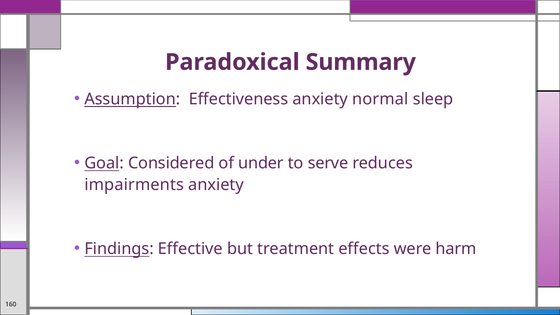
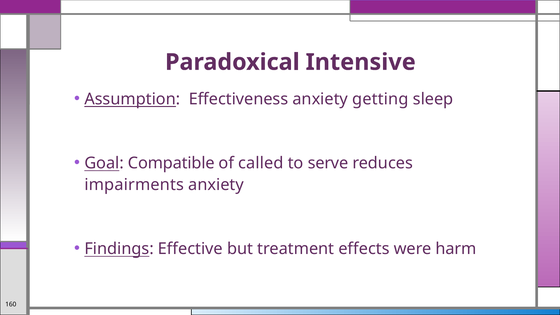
Summary: Summary -> Intensive (361, 62)
normal: normal -> getting (380, 99)
Considered: Considered -> Compatible (171, 163)
under: under -> called (261, 163)
